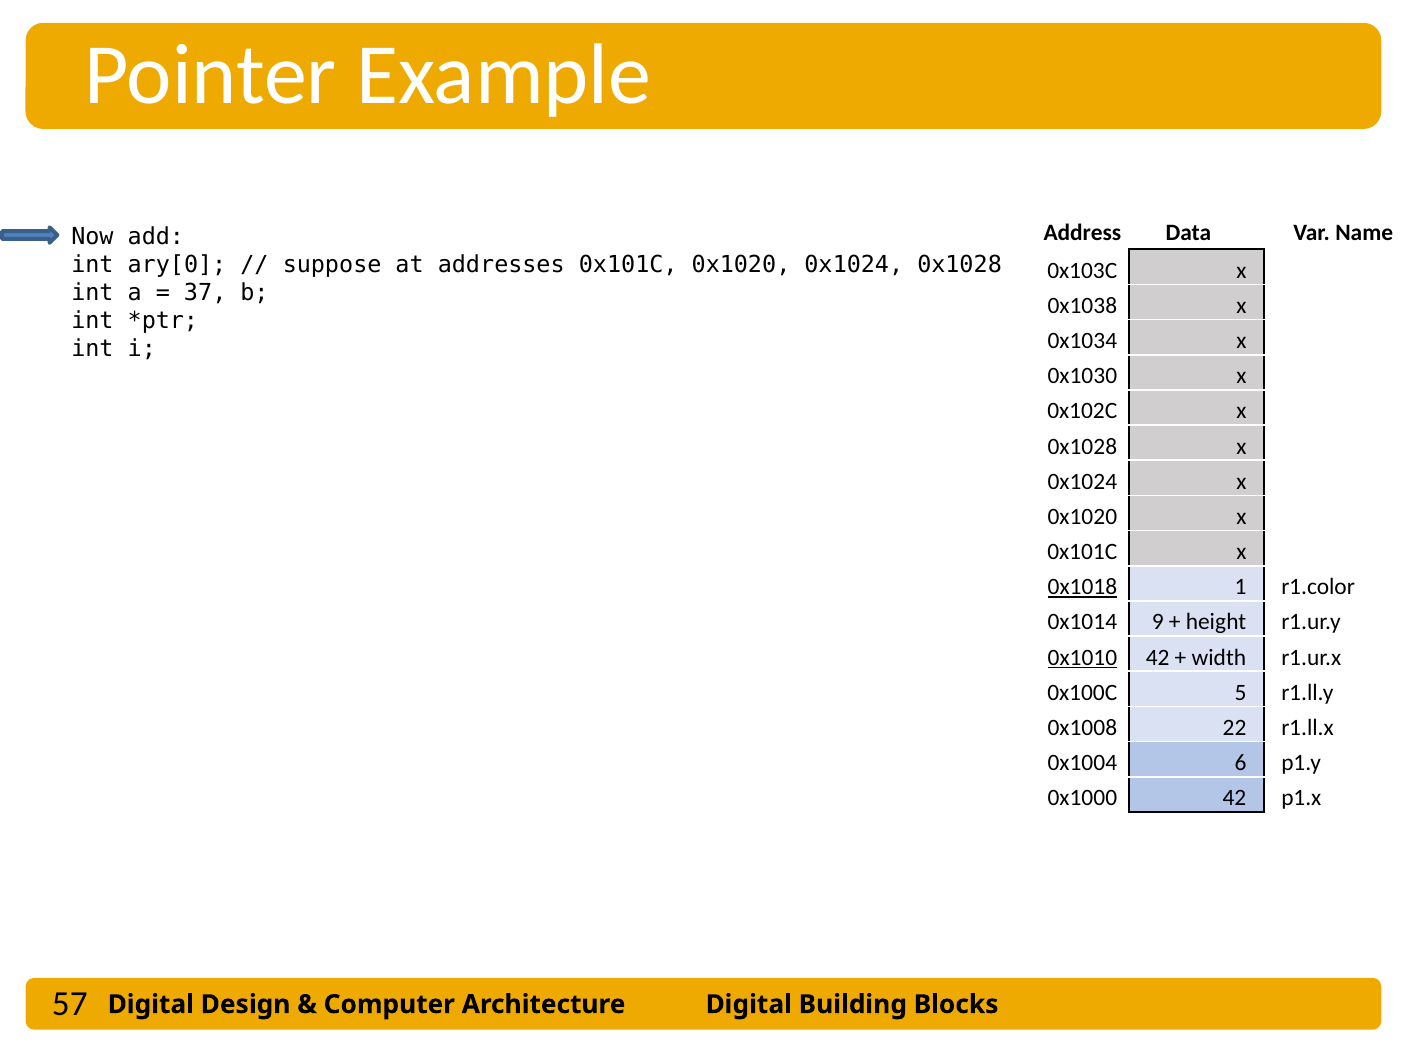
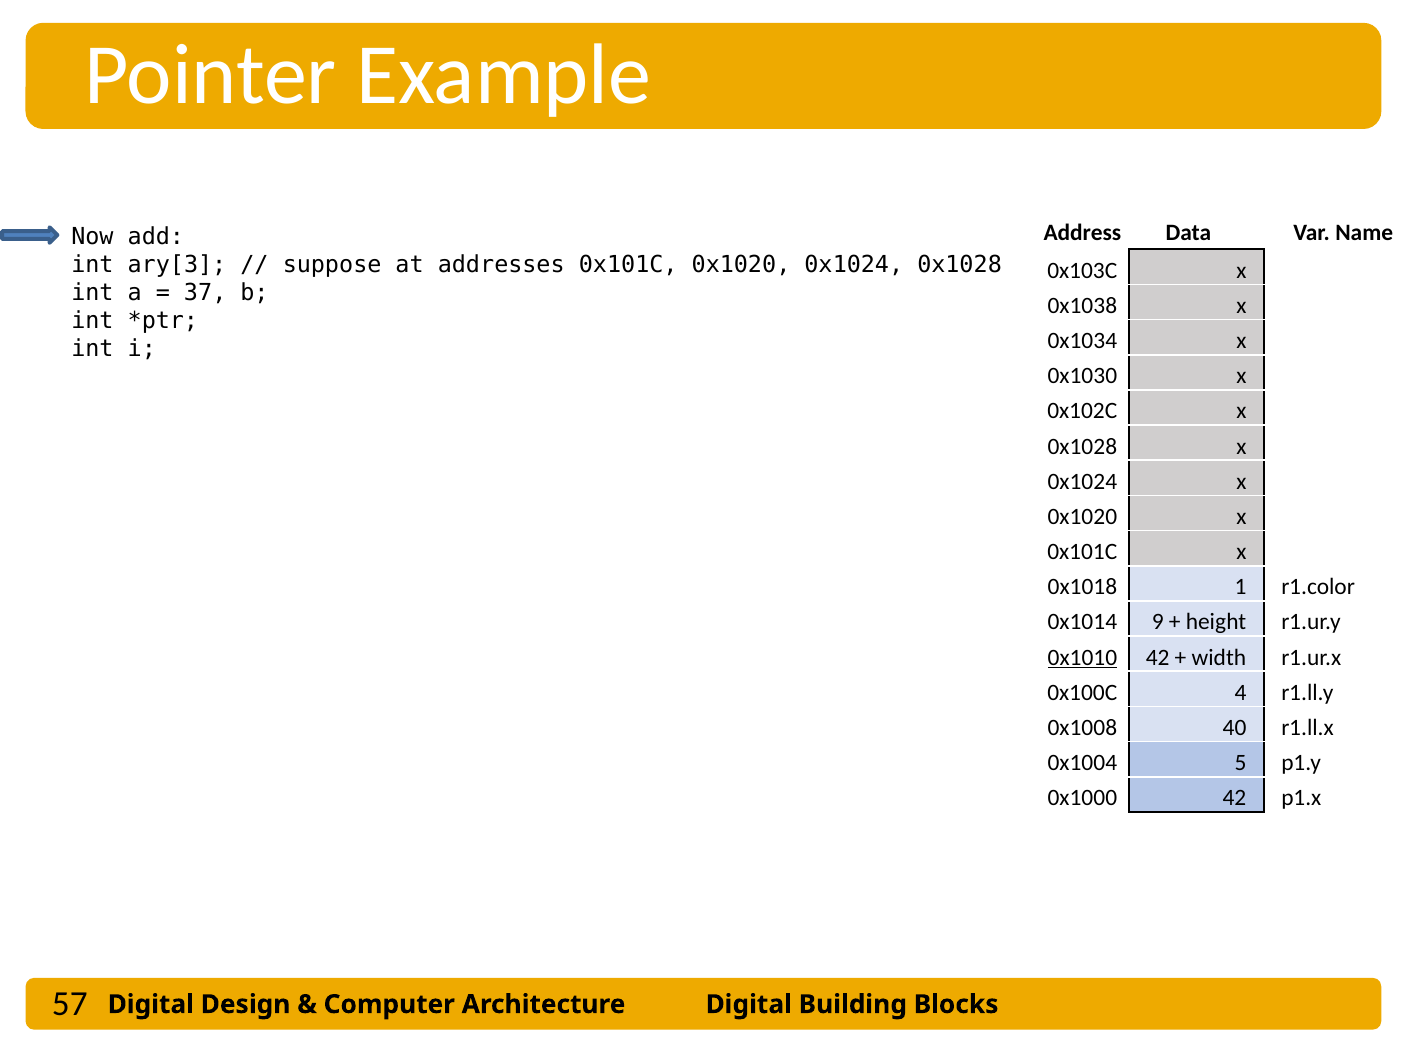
ary[0: ary[0 -> ary[3 (177, 265)
0x1018 underline: present -> none (1082, 587)
5: 5 -> 4 (1241, 693)
22: 22 -> 40 (1235, 728)
6: 6 -> 5 (1241, 763)
